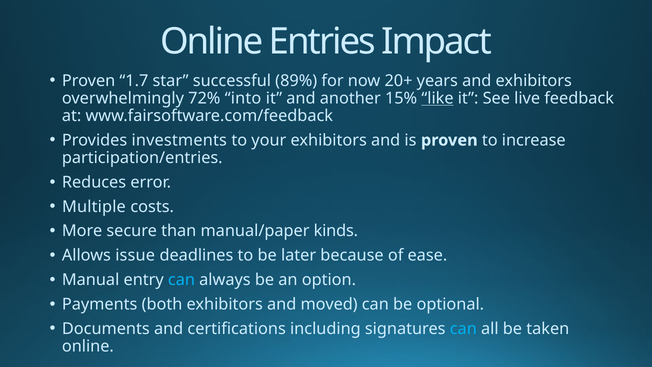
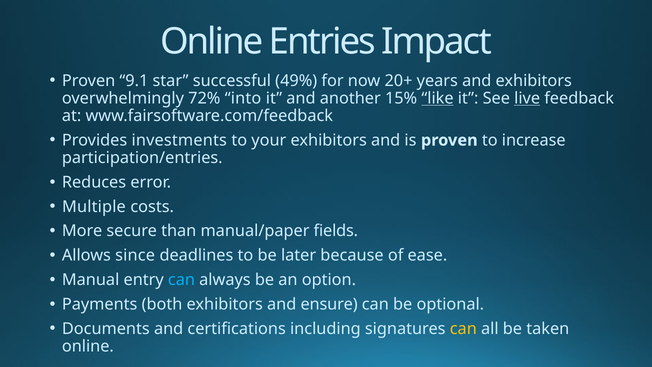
1.7: 1.7 -> 9.1 (134, 81)
89%: 89% -> 49% (296, 81)
live underline: none -> present (527, 98)
kinds: kinds -> fields (336, 231)
issue: issue -> since (135, 255)
moved: moved -> ensure (329, 304)
can colour: light blue -> yellow (463, 329)
